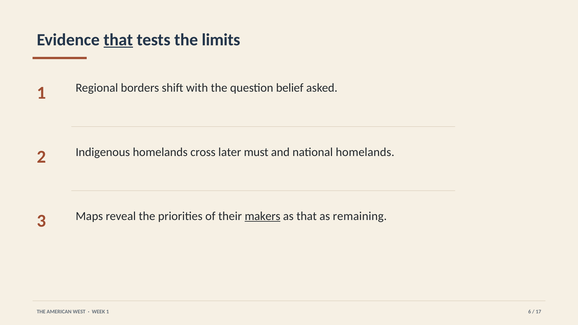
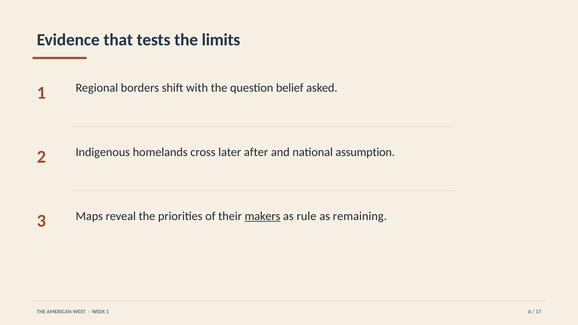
that underline: present -> none (118, 40)
must: must -> after (256, 152)
national homelands: homelands -> assumption (365, 152)
as that: that -> rule (307, 216)
